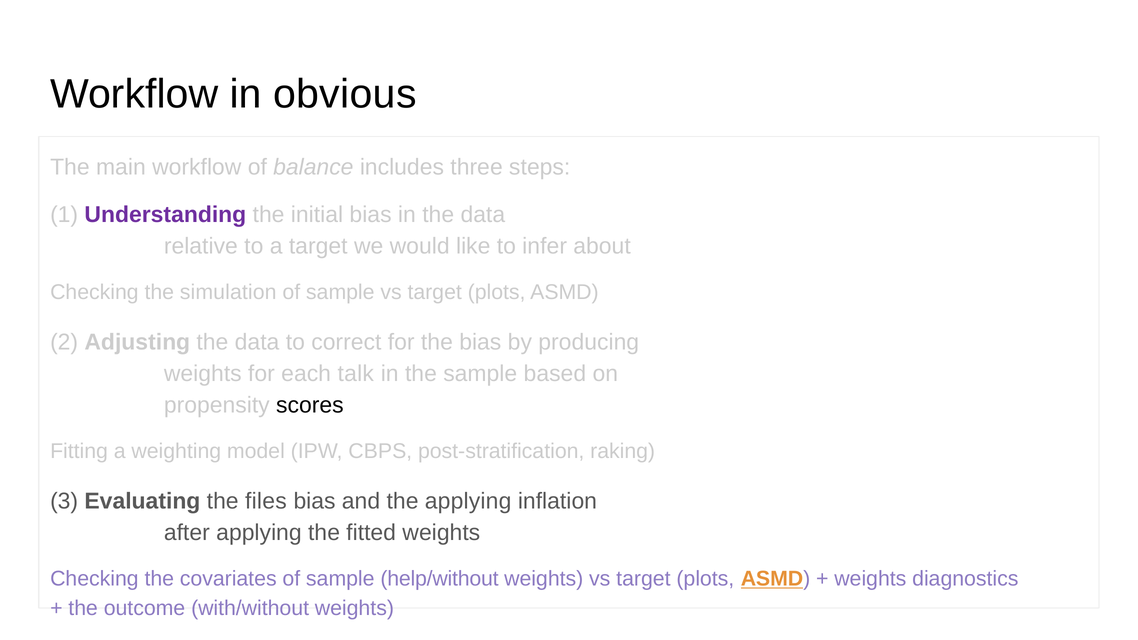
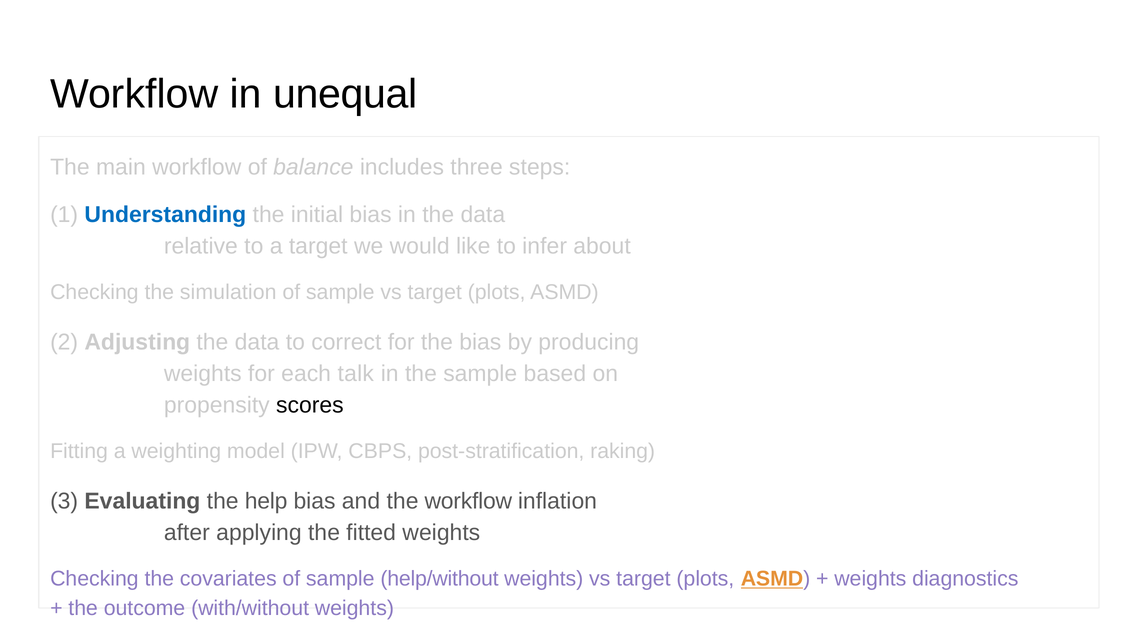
obvious: obvious -> unequal (345, 94)
Understanding colour: purple -> blue (165, 215)
files: files -> help (266, 501)
the applying: applying -> workflow (468, 501)
